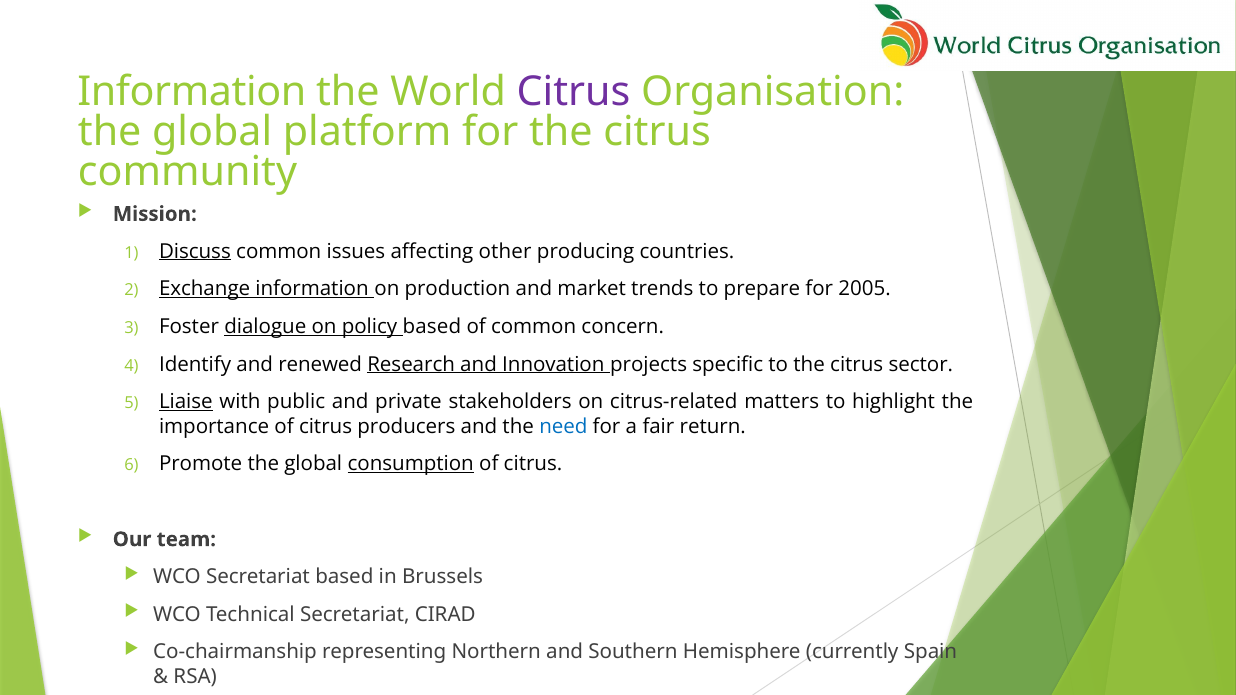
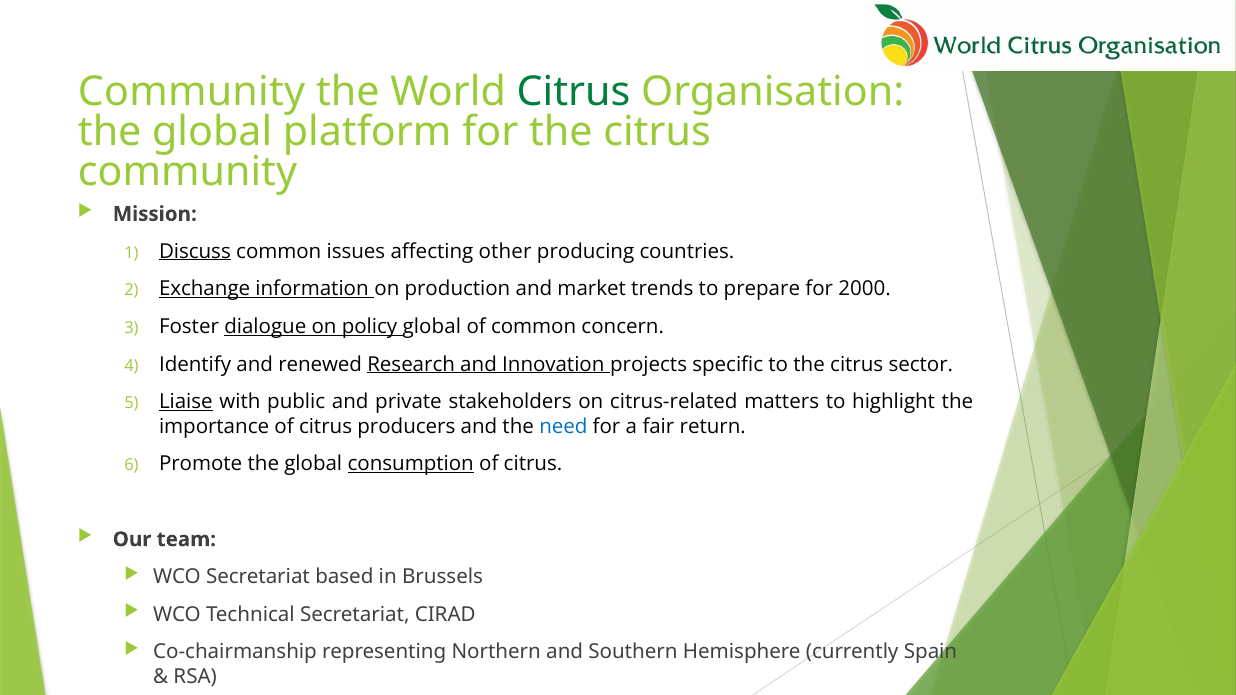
Information: Information -> Community (192, 92)
Citrus colour: purple -> green (573, 92)
2005: 2005 -> 2000 (865, 289)
policy based: based -> global (432, 327)
